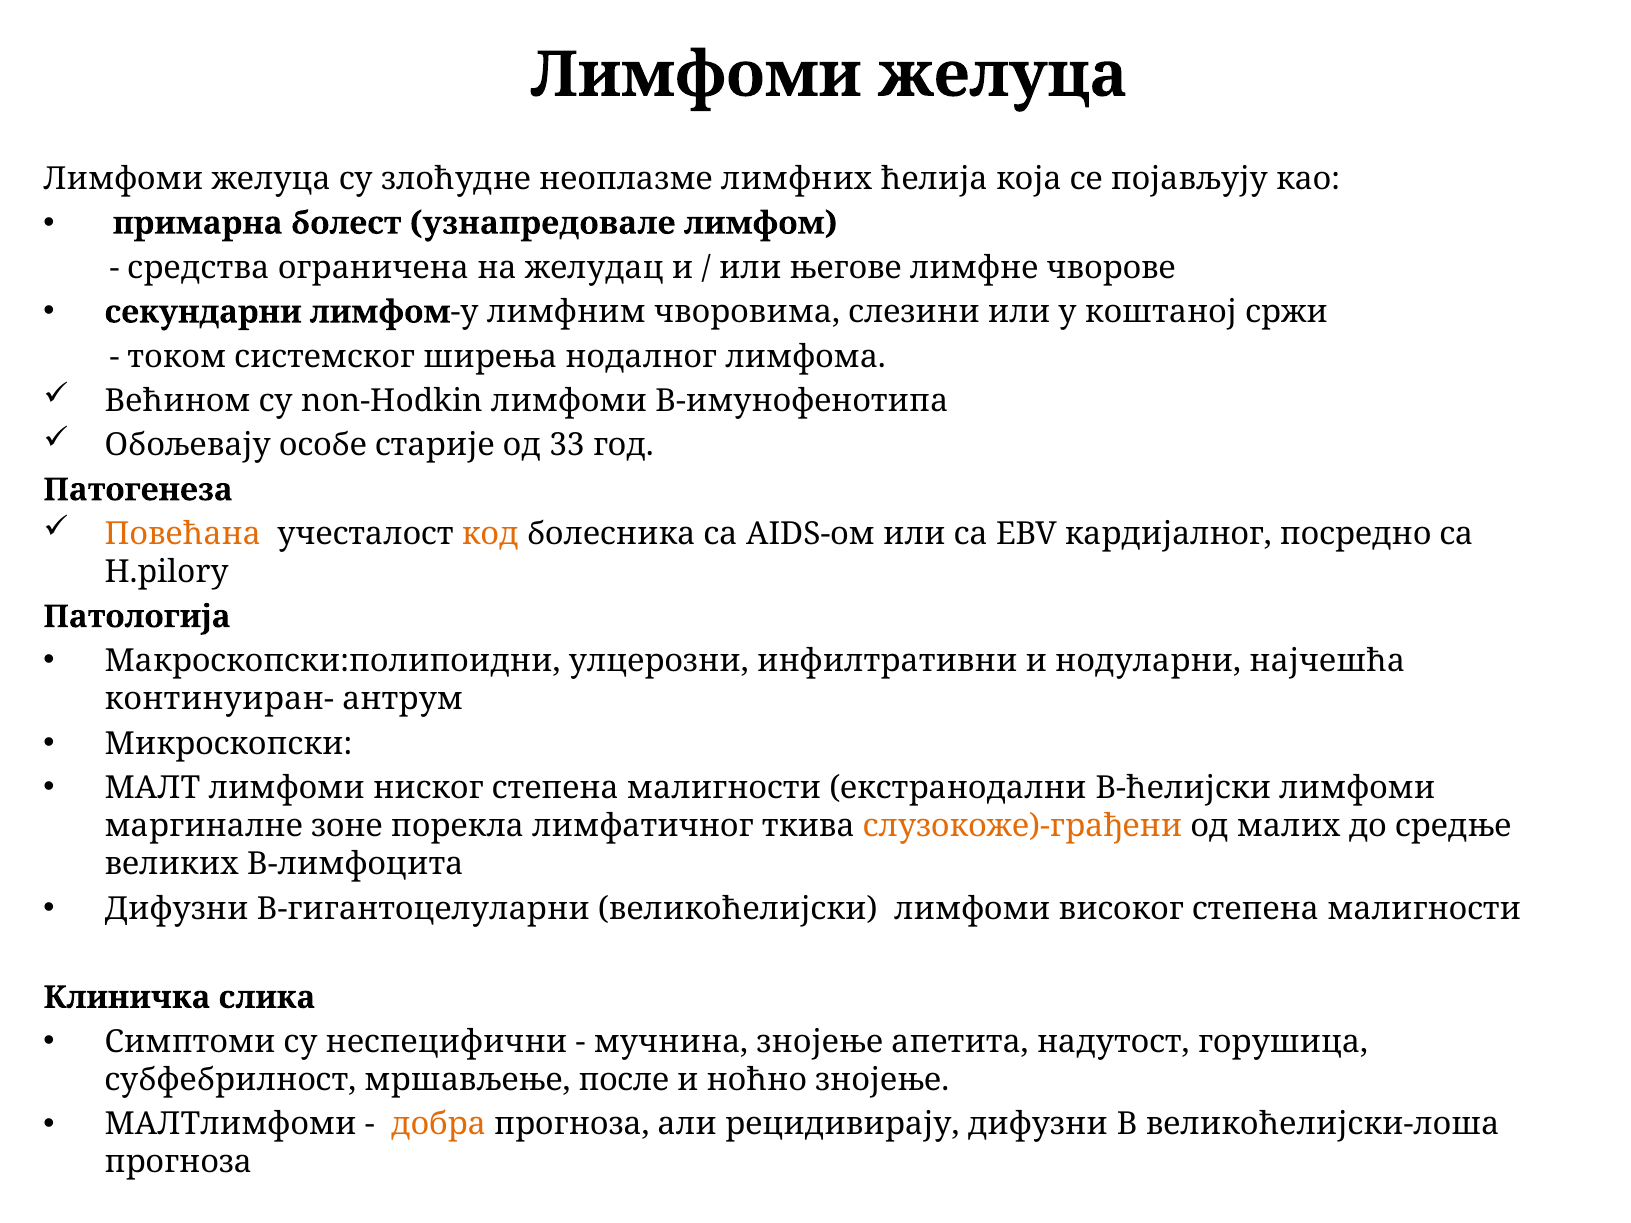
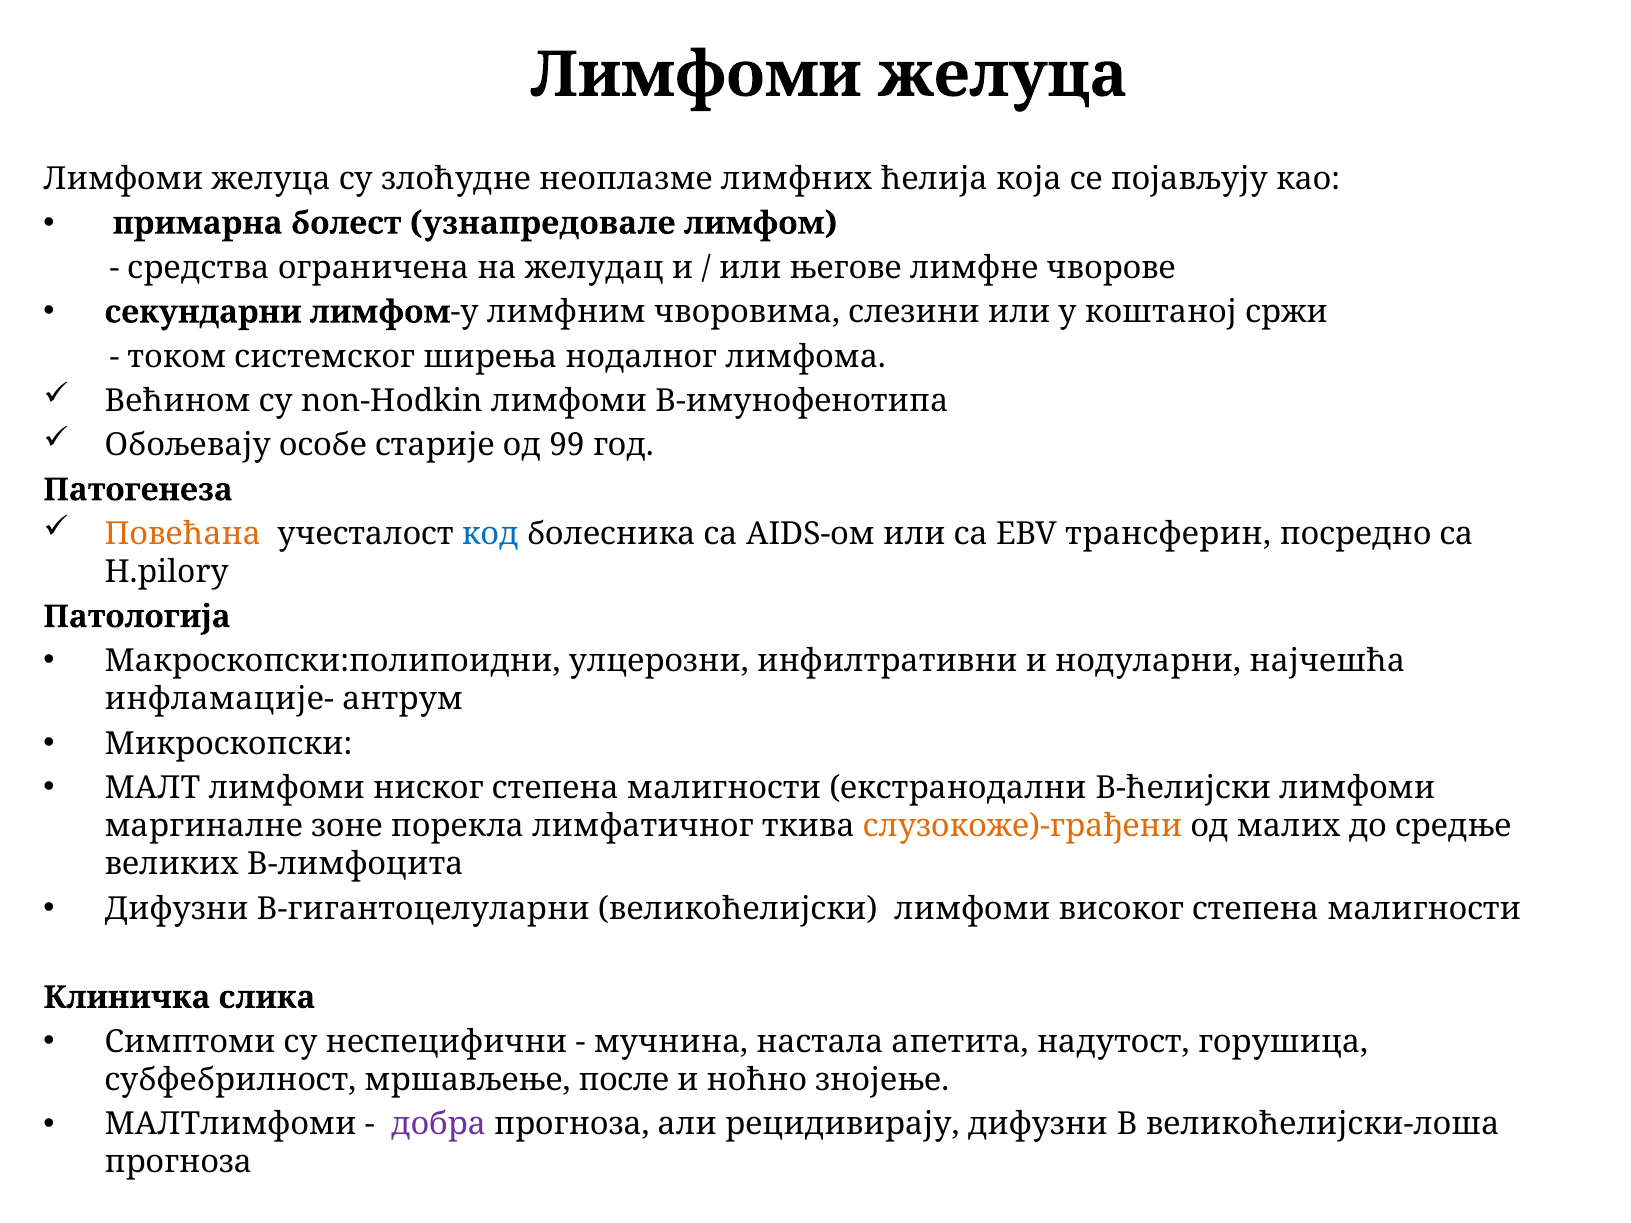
33: 33 -> 99 (567, 446)
код colour: orange -> blue (490, 534)
кардијалног: кардијалног -> трансферин (1168, 534)
континуиран-: континуиран- -> инфламације- (219, 699)
мучнина знојење: знојење -> настала (820, 1042)
добра colour: orange -> purple (439, 1125)
